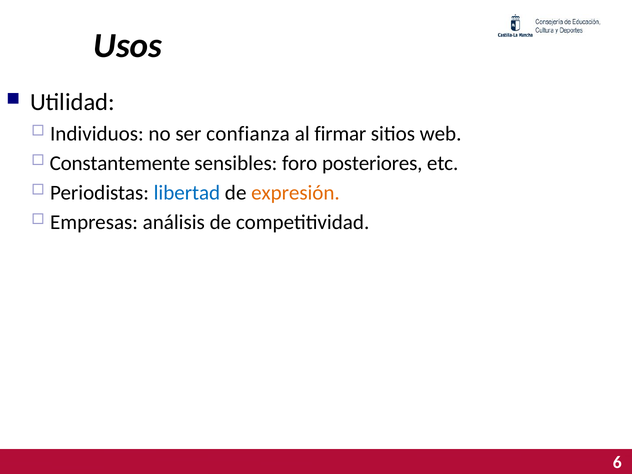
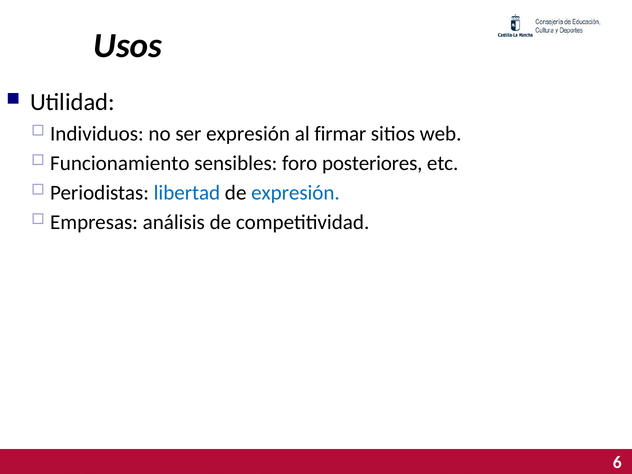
ser confianza: confianza -> expresión (248, 134)
Constantemente: Constantemente -> Funcionamiento (120, 163)
expresión colour: orange -> blue (295, 193)
